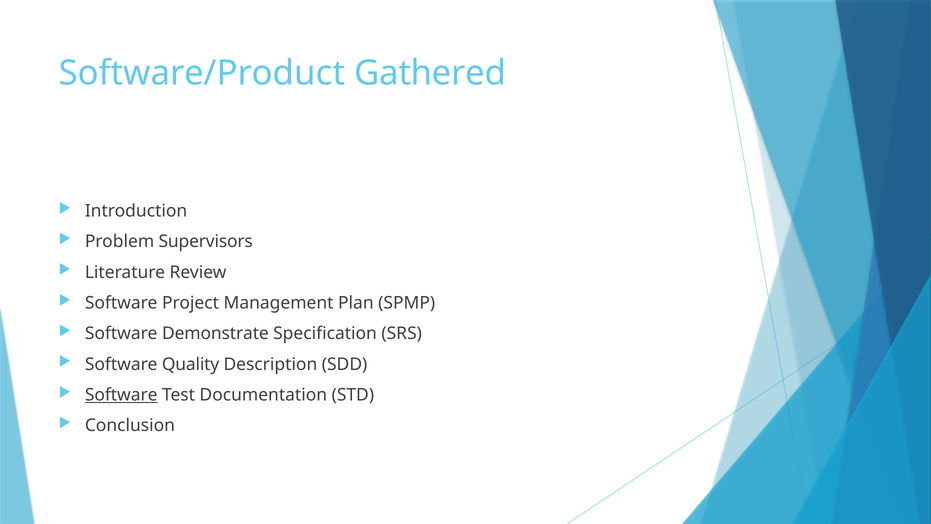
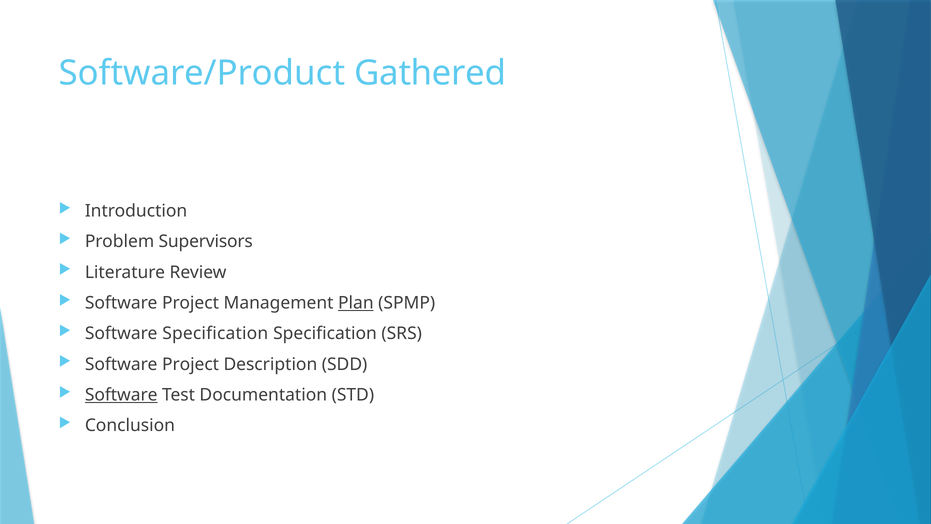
Plan underline: none -> present (356, 303)
Software Demonstrate: Demonstrate -> Specification (215, 333)
Quality: Quality -> Project (191, 364)
